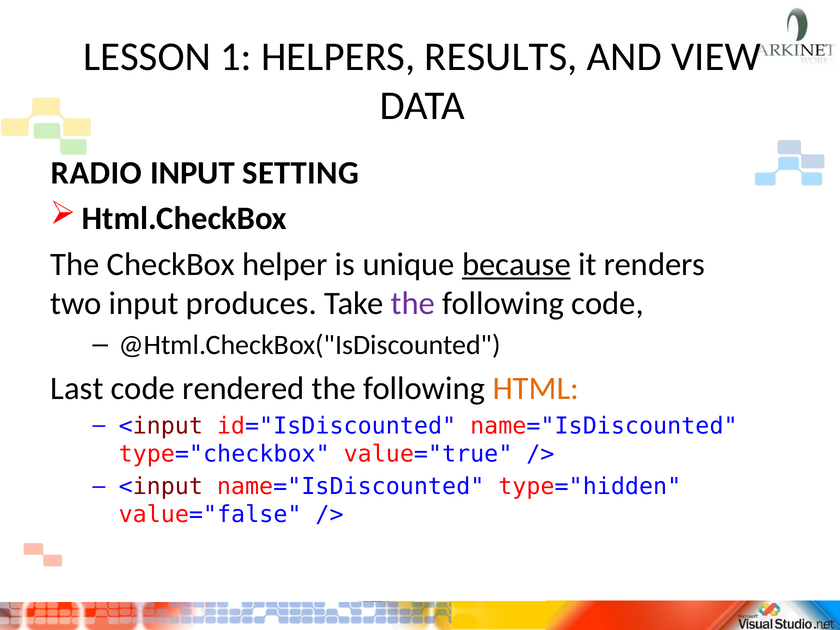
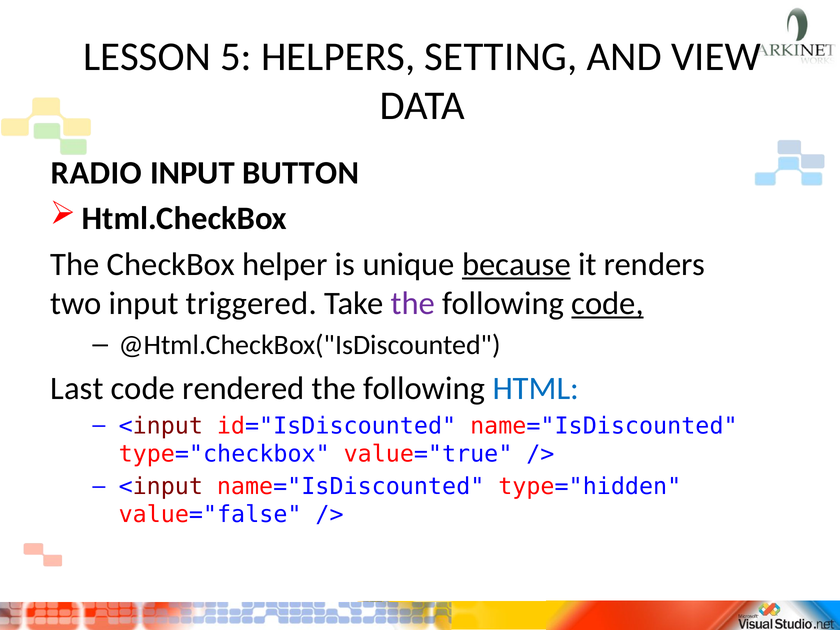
1: 1 -> 5 (236, 57)
RESULTS: RESULTS -> SETTING (501, 57)
SETTING: SETTING -> BUTTON (301, 173)
produces: produces -> triggered (251, 303)
code underline: none -> present (608, 303)
HTML colour: orange -> blue (536, 388)
